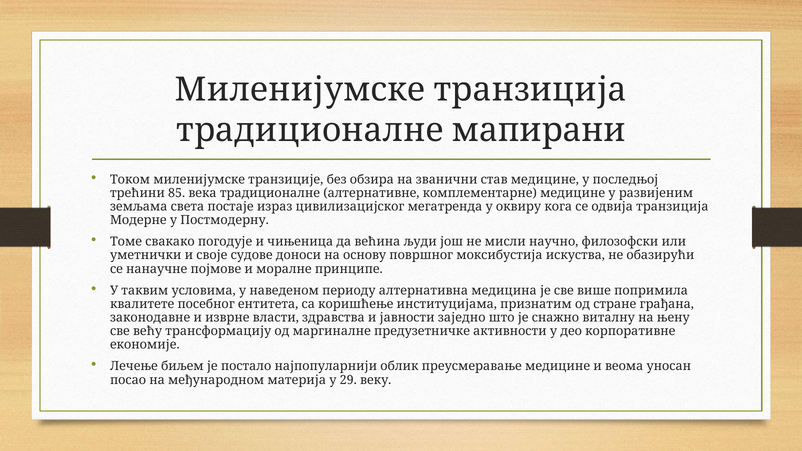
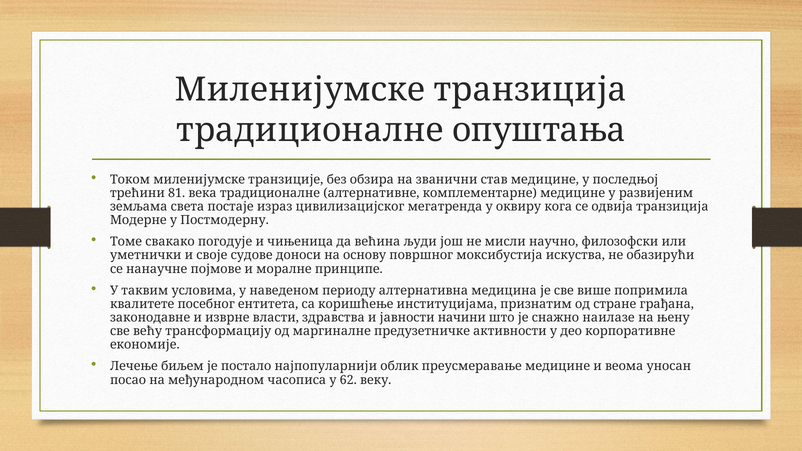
мапирани: мапирани -> опуштања (539, 130)
85: 85 -> 81 (177, 193)
заједно: заједно -> начини (462, 318)
виталну: виталну -> наилазе (609, 318)
материја: материја -> часописа (297, 380)
29: 29 -> 62 (348, 380)
